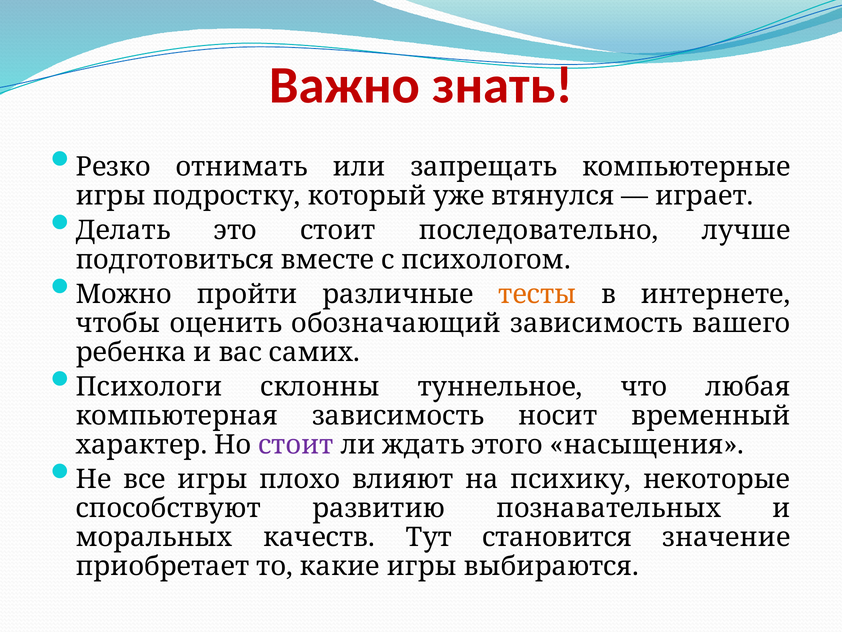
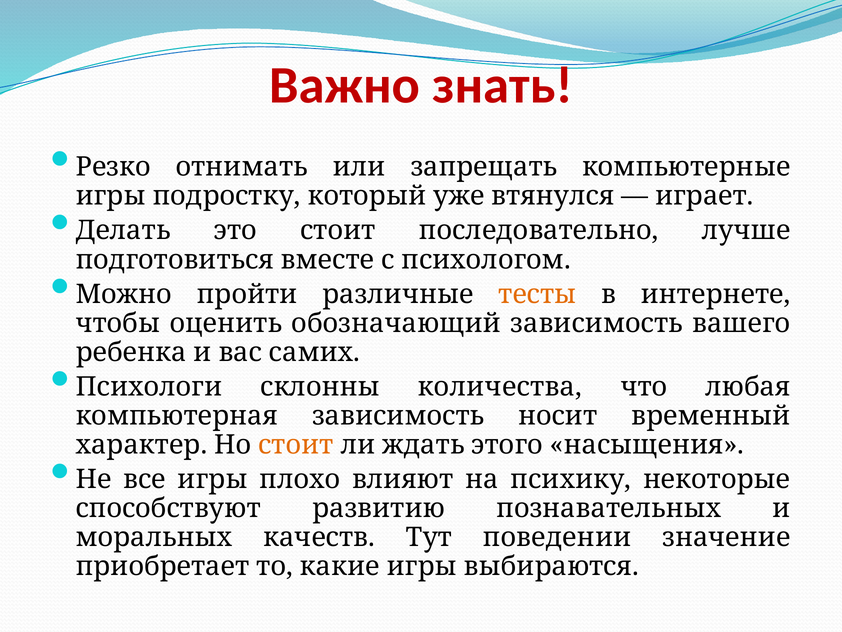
туннельное: туннельное -> количества (500, 386)
стоит colour: purple -> orange (296, 445)
становится: становится -> поведении (557, 537)
